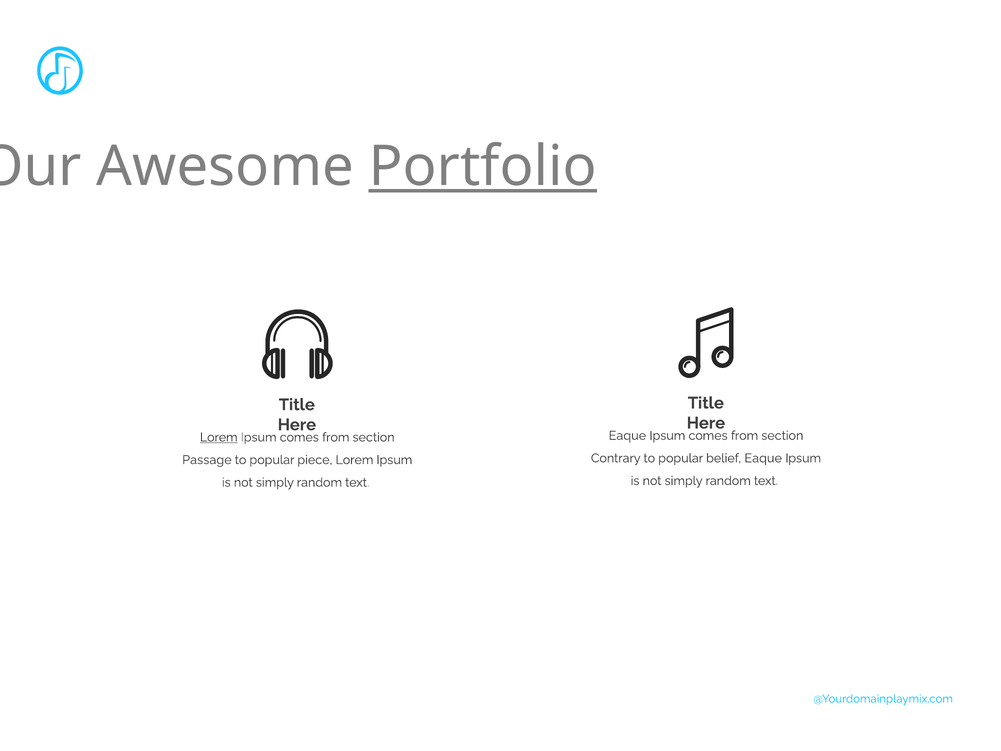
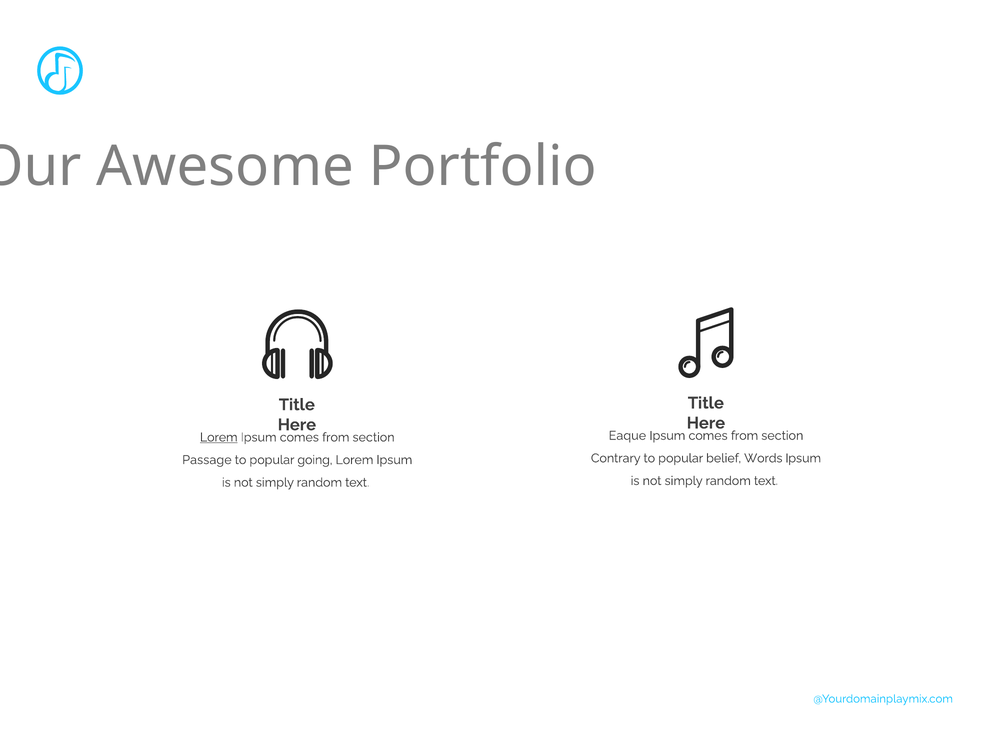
Portfolio underline: present -> none (483, 166)
belief Eaque: Eaque -> Words (763, 458)
piece: piece -> going (315, 460)
